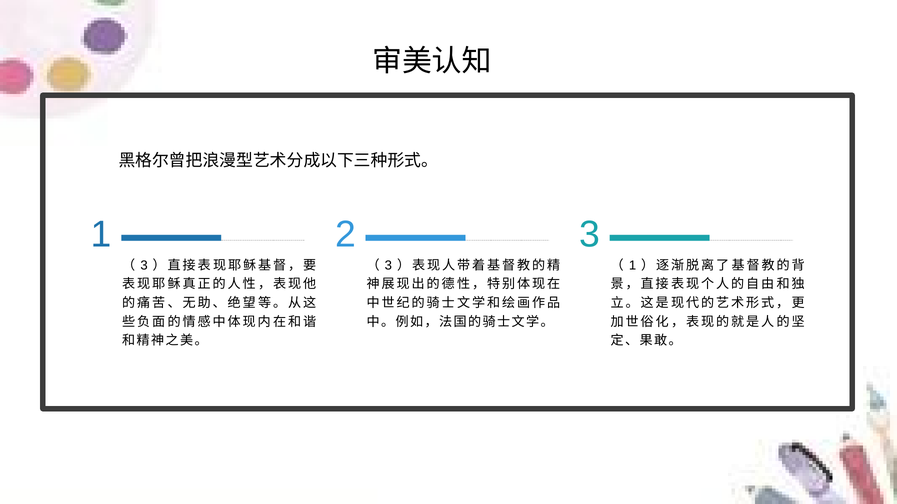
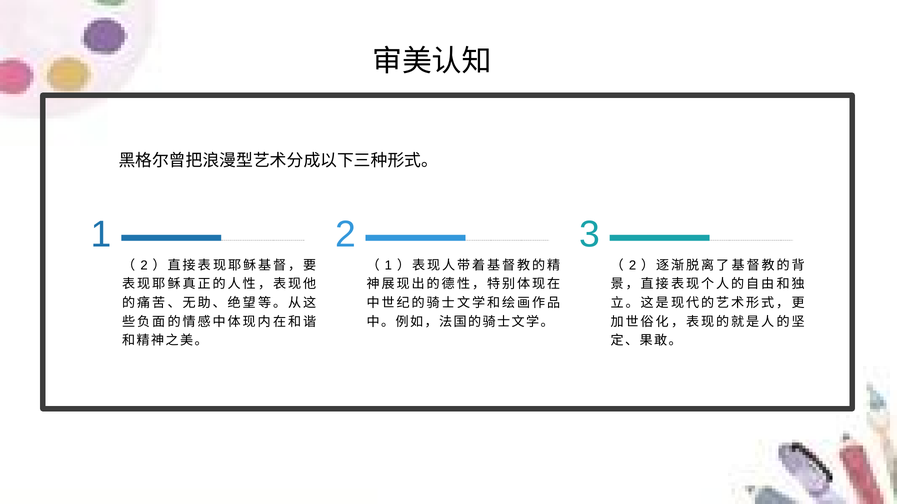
3: 3 -> 2 (144, 266)
3: 3 -> 1 (388, 266)
1: 1 -> 2 (633, 266)
